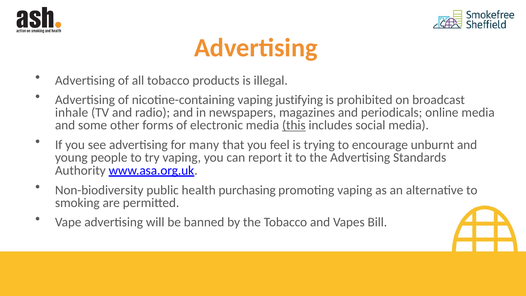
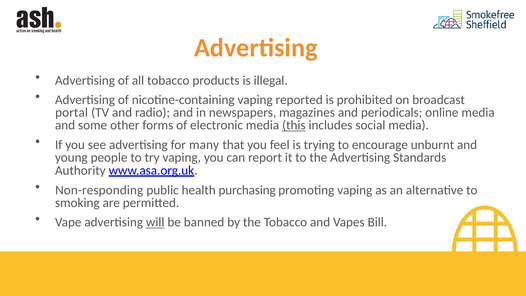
justifying: justifying -> reported (299, 100)
inhale: inhale -> portal (72, 113)
Non-biodiversity: Non-biodiversity -> Non-responding (99, 190)
will underline: none -> present (155, 222)
